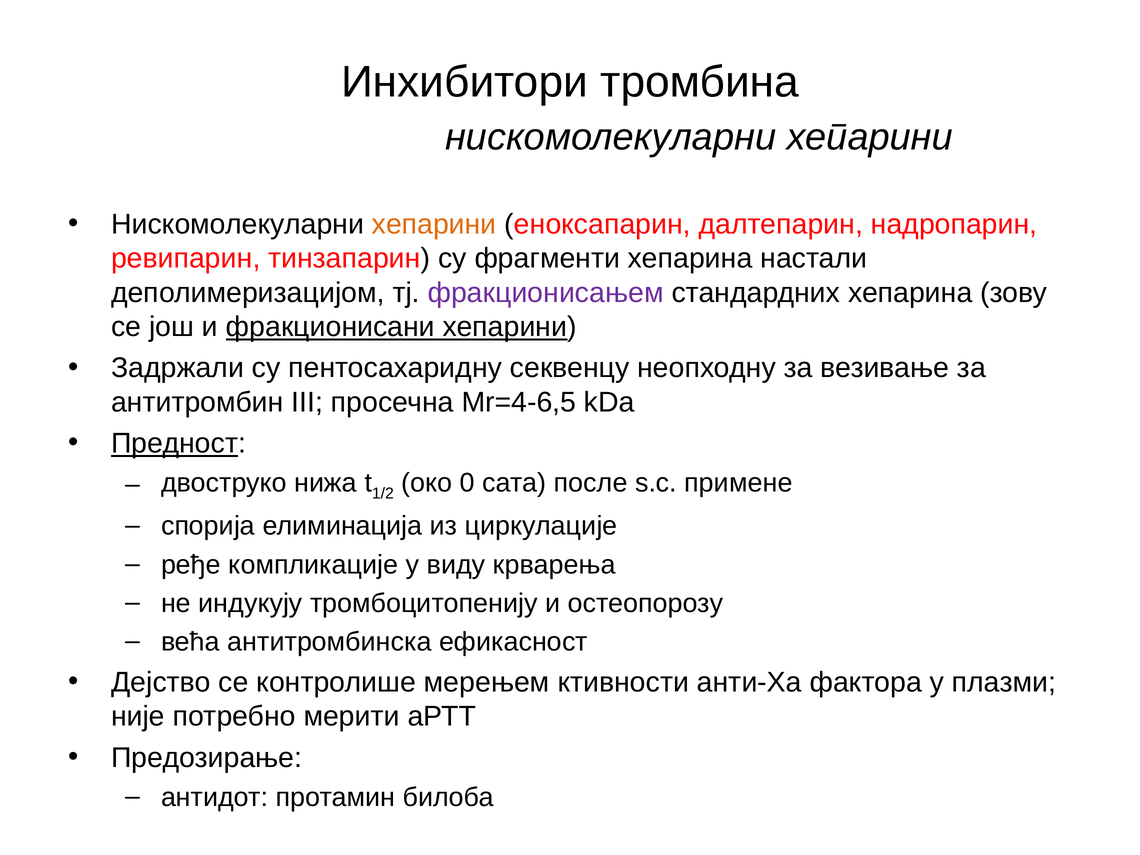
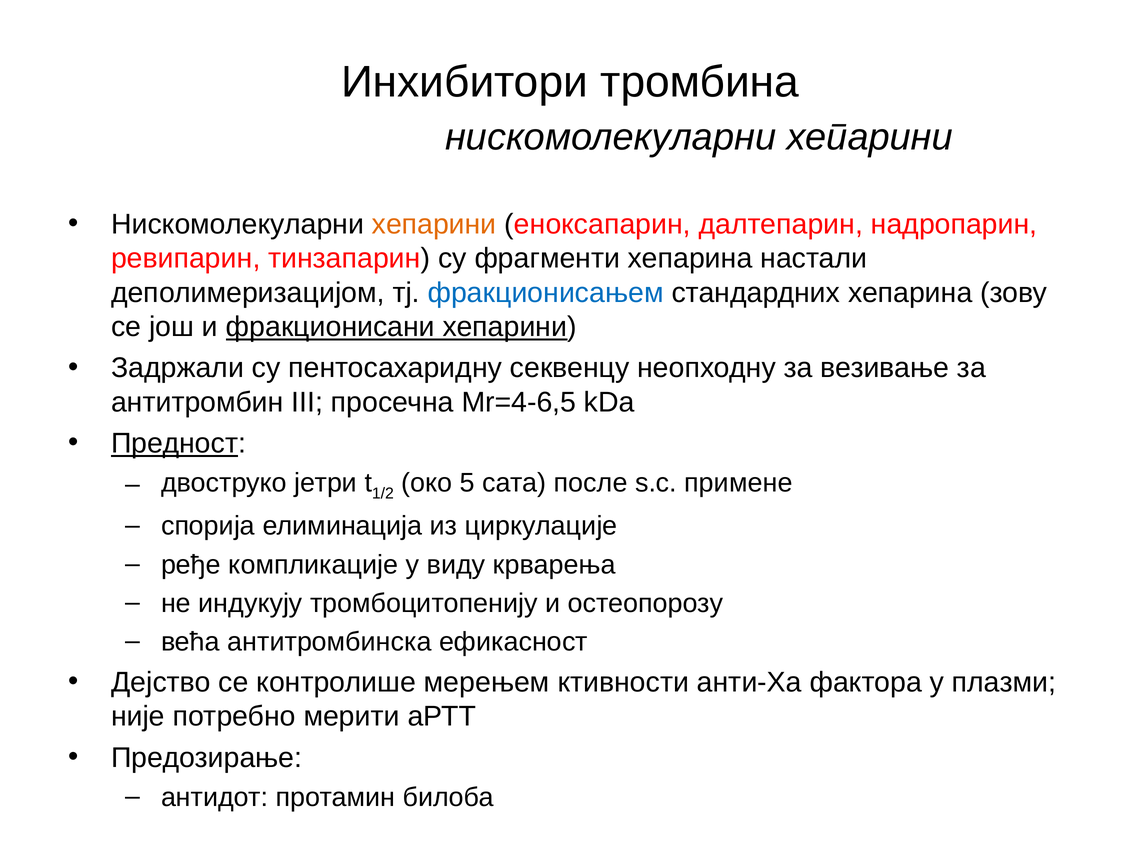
фракционисањем colour: purple -> blue (546, 293)
нижа: нижа -> јетри (326, 483)
0: 0 -> 5 (467, 483)
